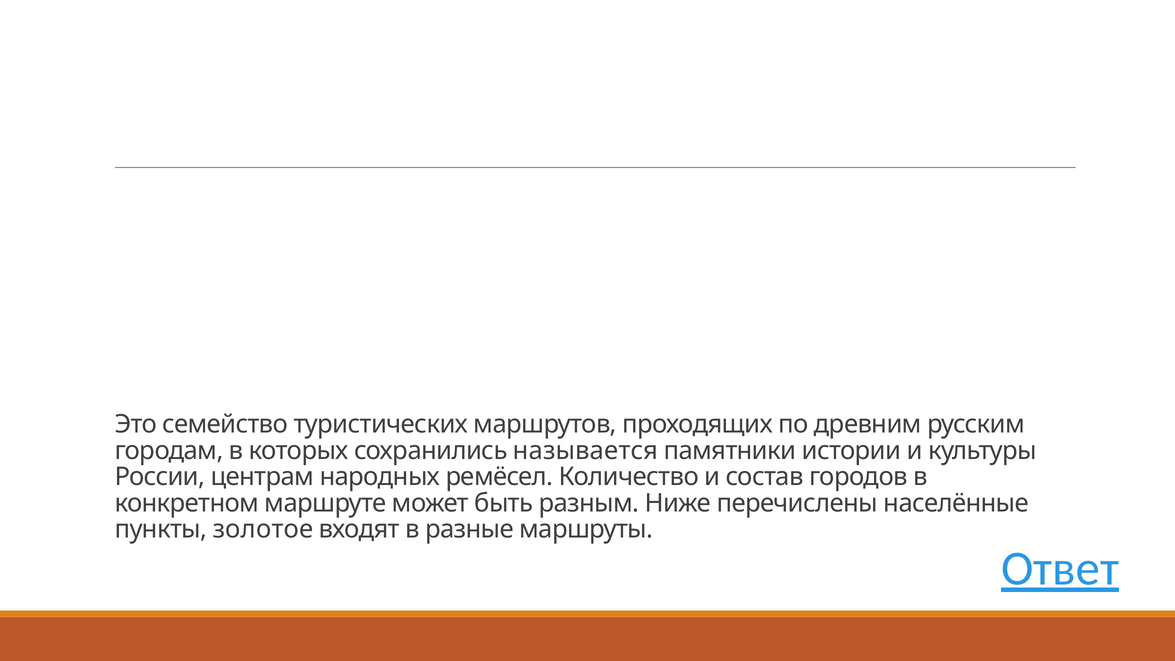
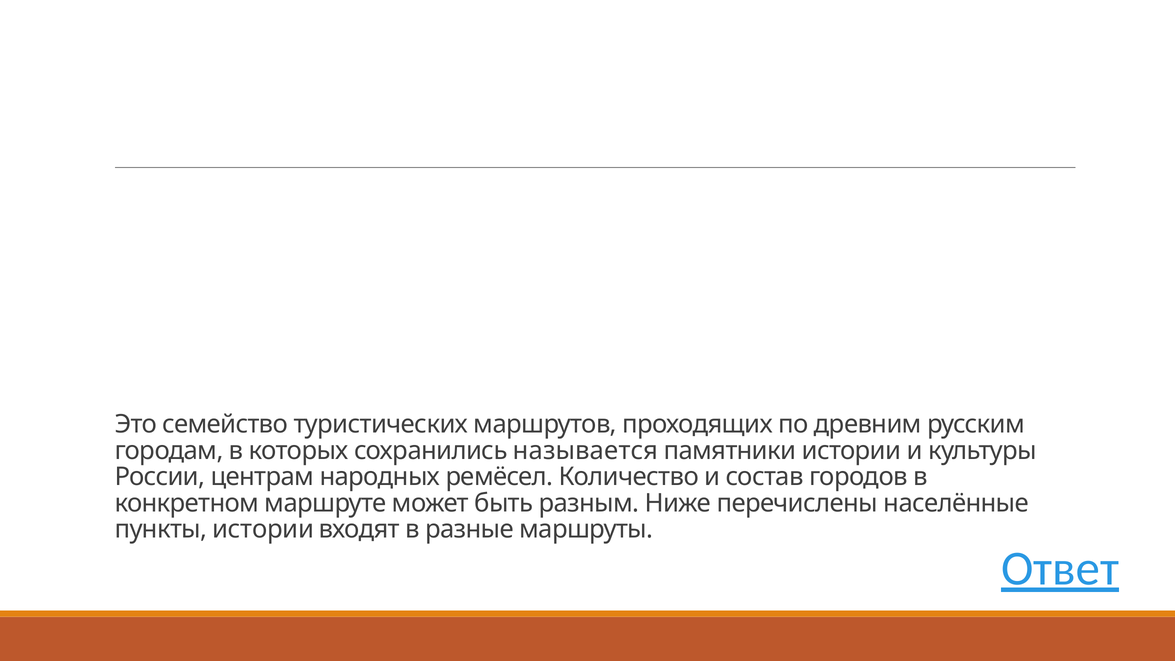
пункты золотое: золотое -> истории (263, 529)
